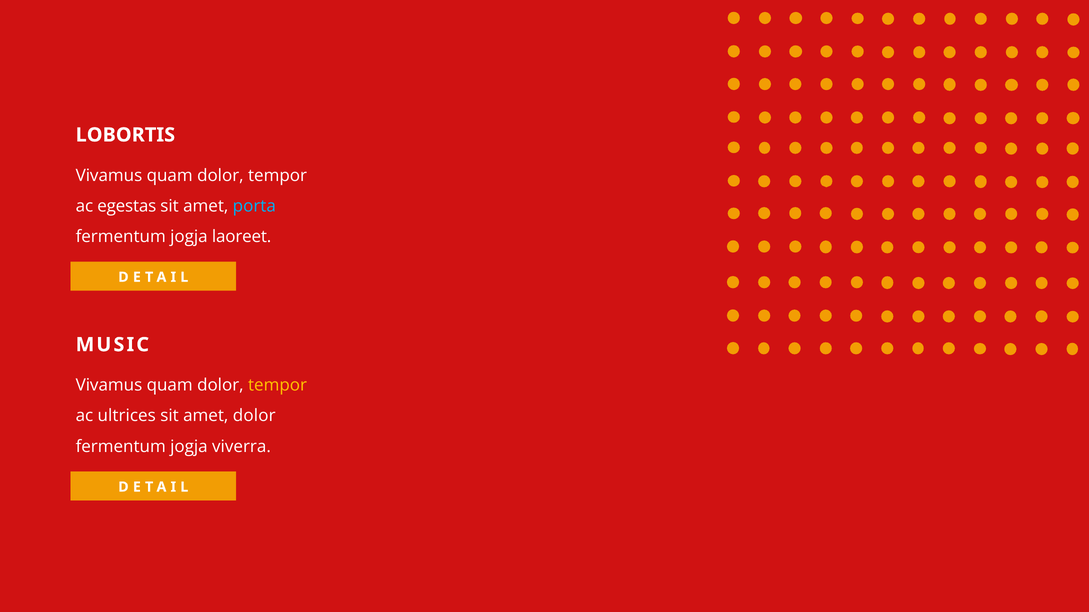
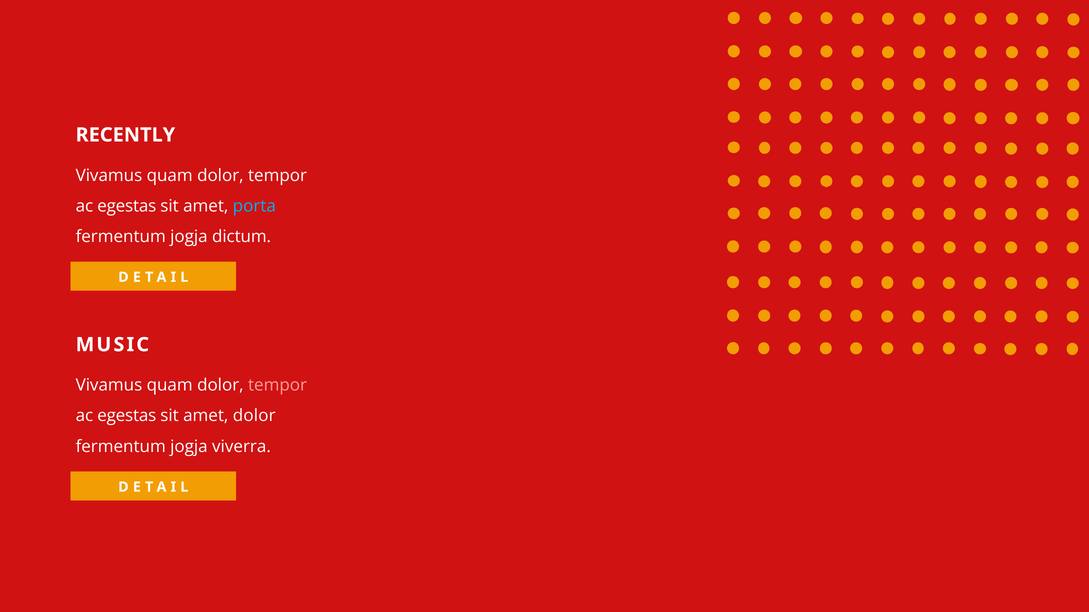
LOBORTIS: LOBORTIS -> RECENTLY (125, 135)
laoreet: laoreet -> dictum (242, 237)
tempor colour: yellow -> pink (278, 386)
ultrices: ultrices -> egestas (127, 416)
